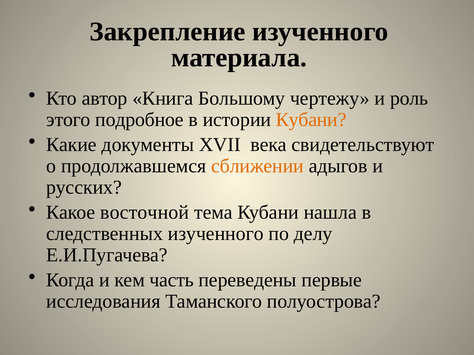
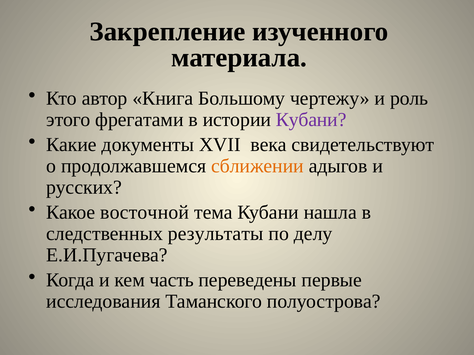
подробное: подробное -> фрегатами (139, 120)
Кубани colour: orange -> purple (311, 120)
следственных изученного: изученного -> результаты (216, 234)
